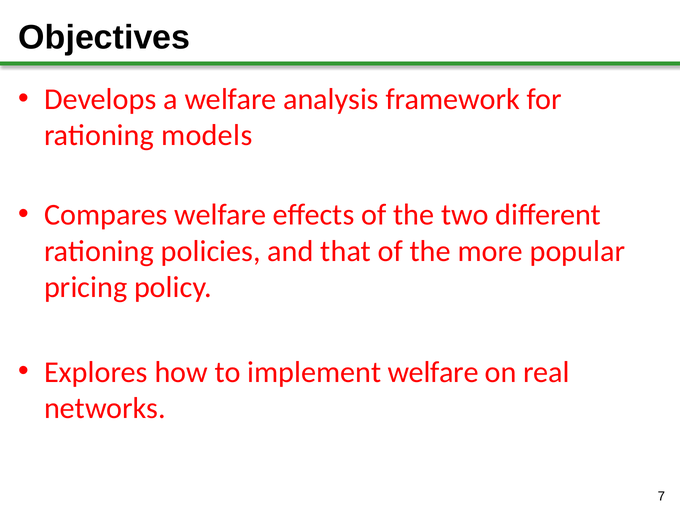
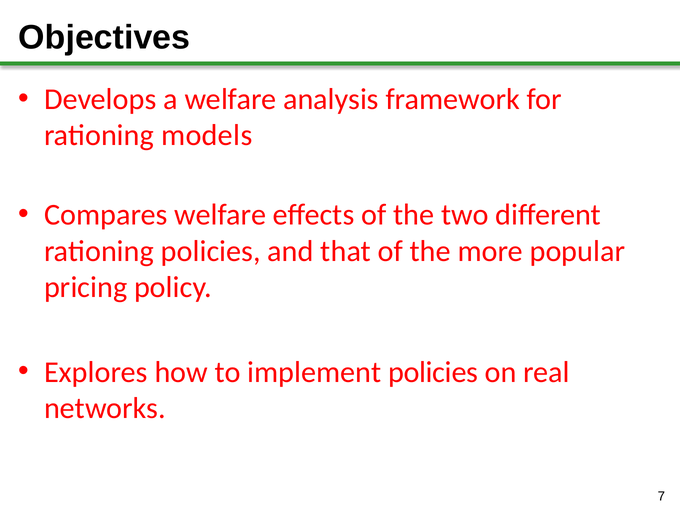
implement welfare: welfare -> policies (433, 372)
